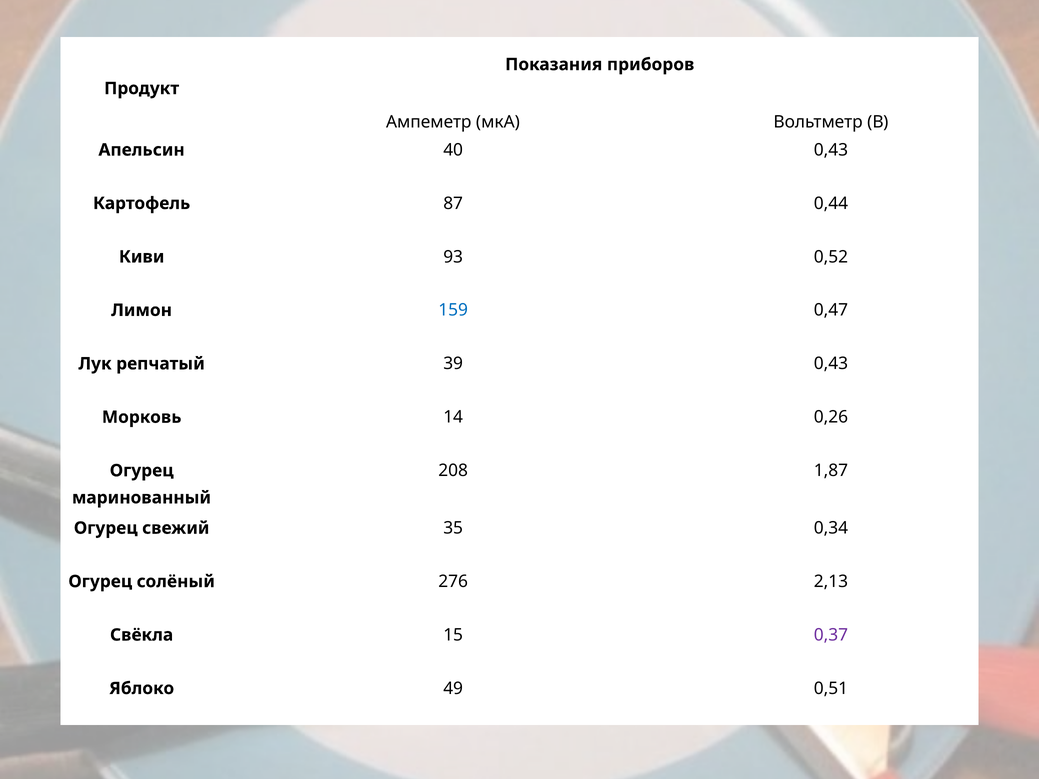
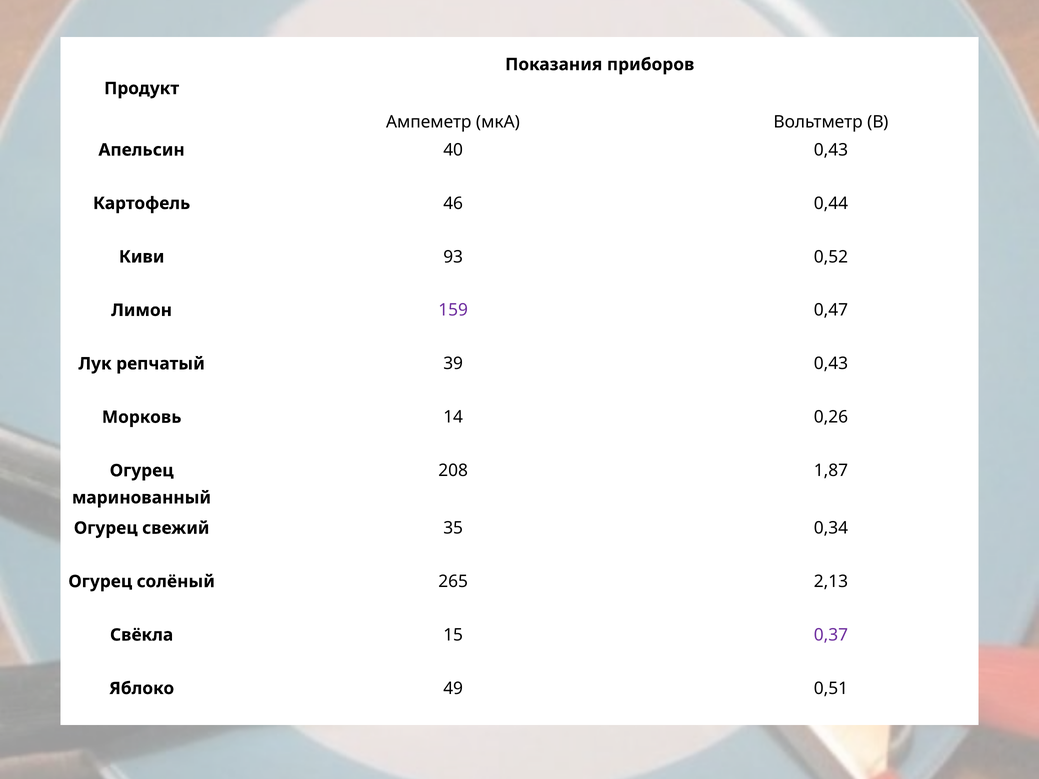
87: 87 -> 46 (453, 203)
159 colour: blue -> purple (453, 310)
276: 276 -> 265 (453, 582)
